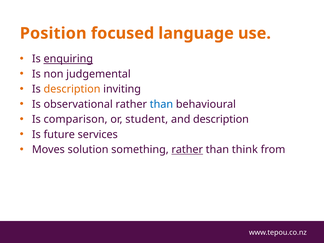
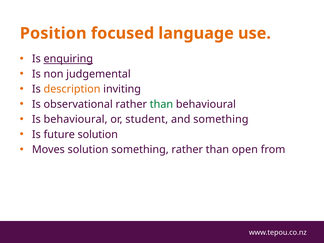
than colour: blue -> green (161, 104)
Is comparison: comparison -> behavioural (76, 119)
and description: description -> something (221, 119)
future services: services -> solution (98, 134)
rather underline: present -> none (187, 150)
think: think -> open (245, 150)
